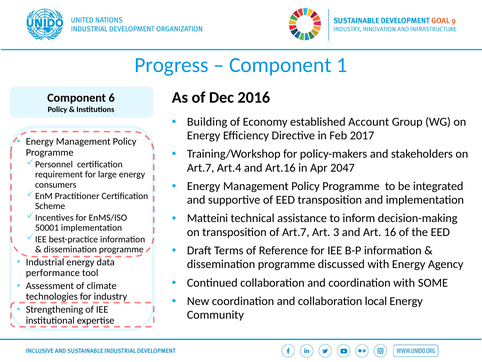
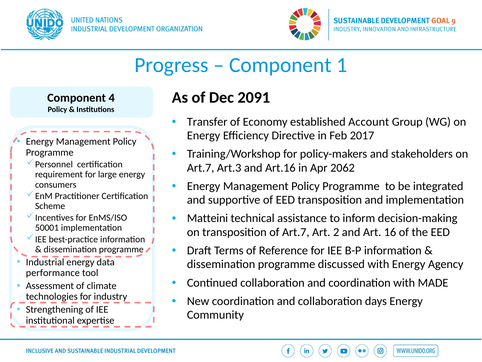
2016: 2016 -> 2091 (254, 98)
6: 6 -> 4 (112, 98)
Building: Building -> Transfer (207, 122)
Art.4: Art.4 -> Art.3 (229, 167)
2047: 2047 -> 2062 (343, 167)
3: 3 -> 2 (336, 232)
SOME: SOME -> MADE (433, 282)
local: local -> days (376, 301)
